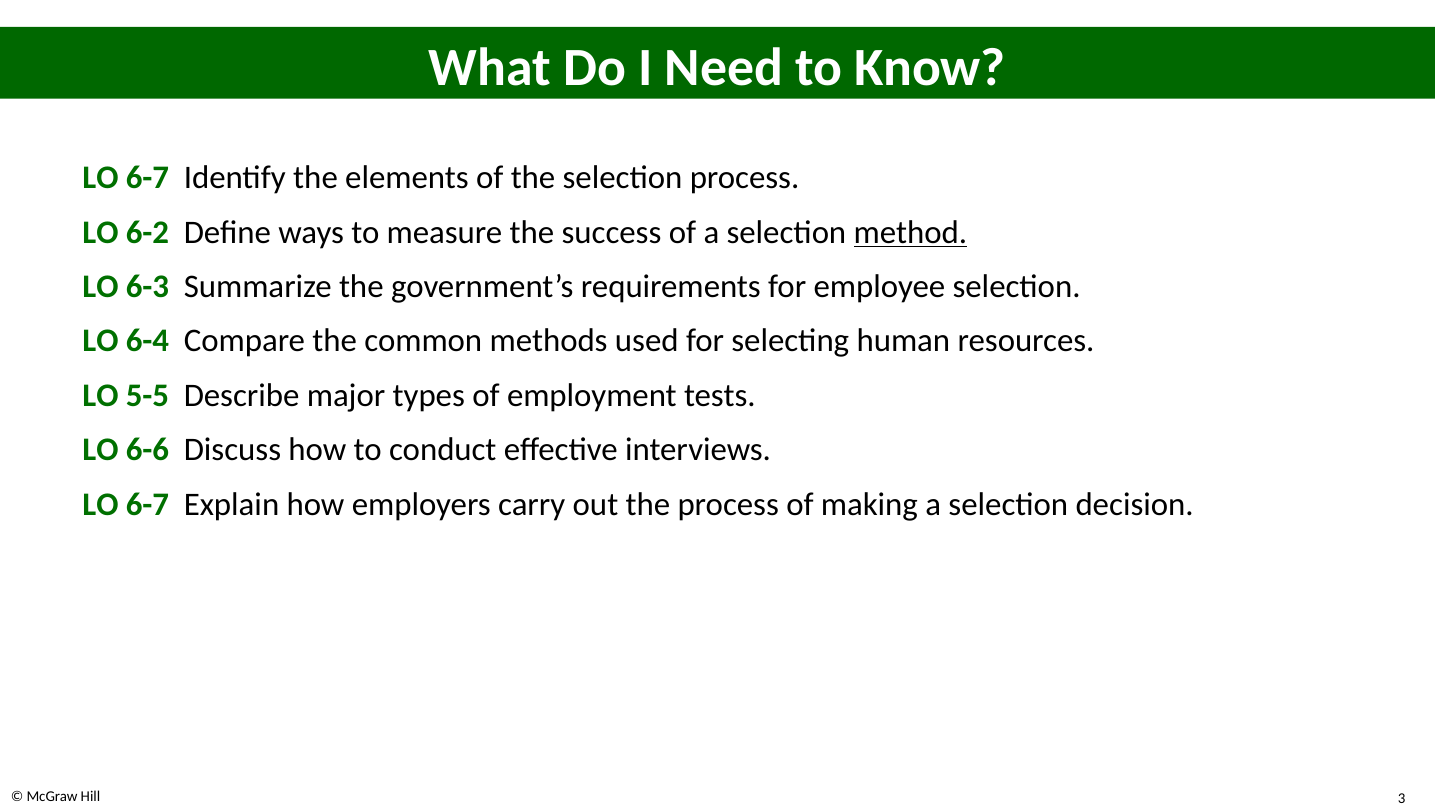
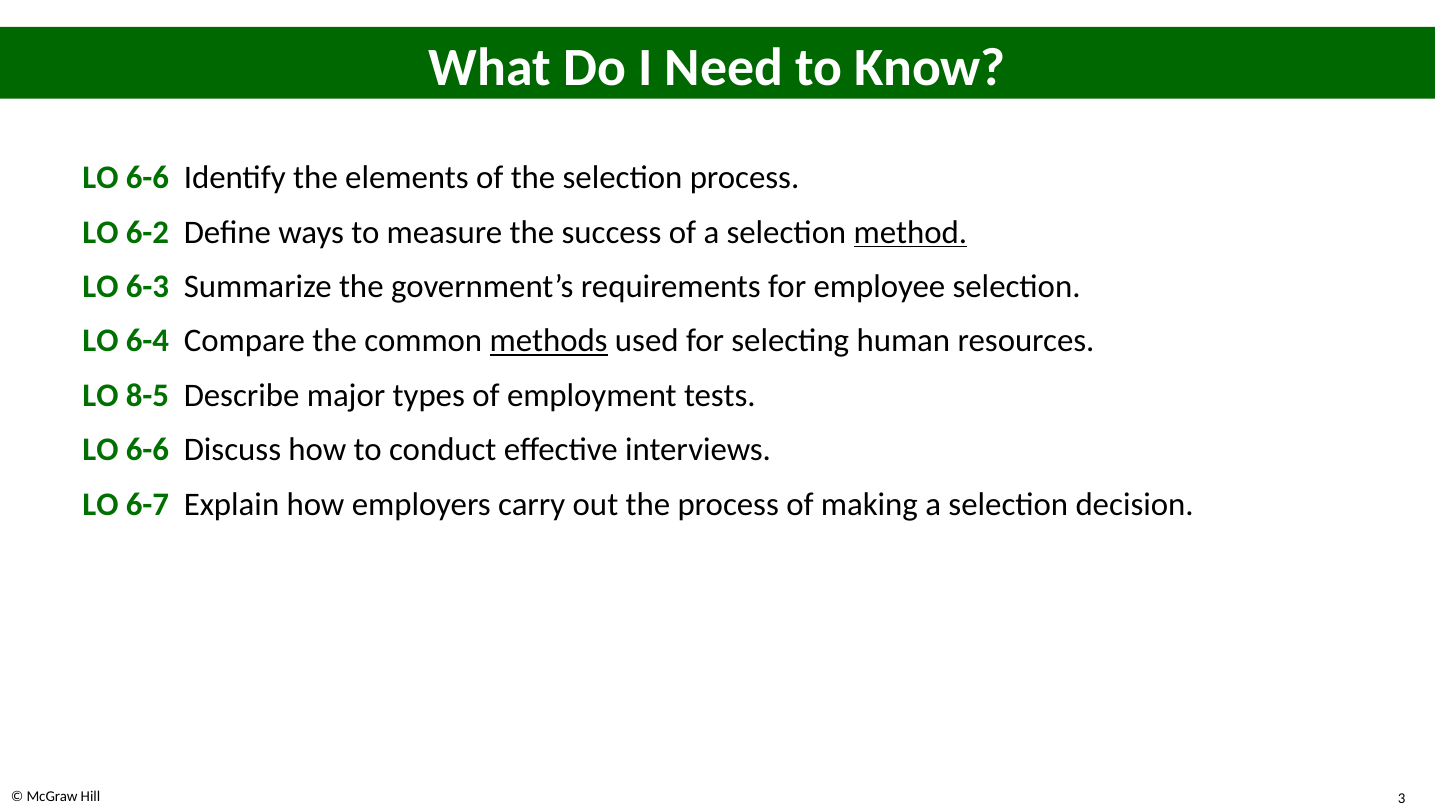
6-7: 6-7 -> 6-6 (147, 178)
methods underline: none -> present (549, 341)
5-5: 5-5 -> 8-5 (147, 396)
